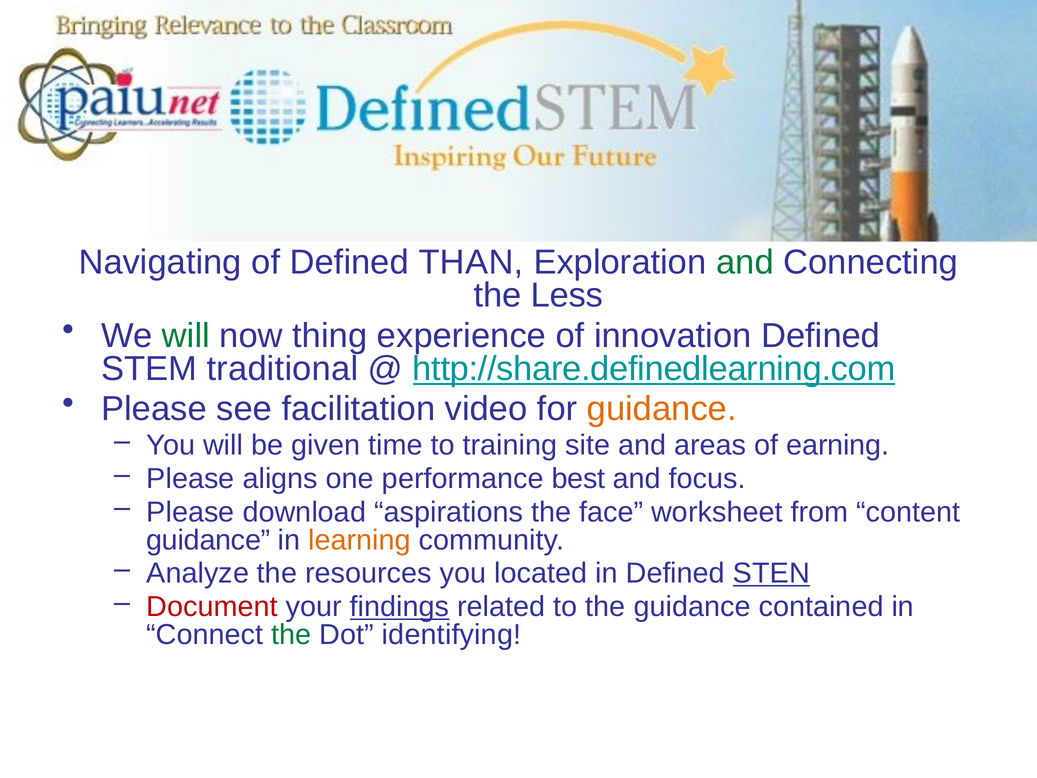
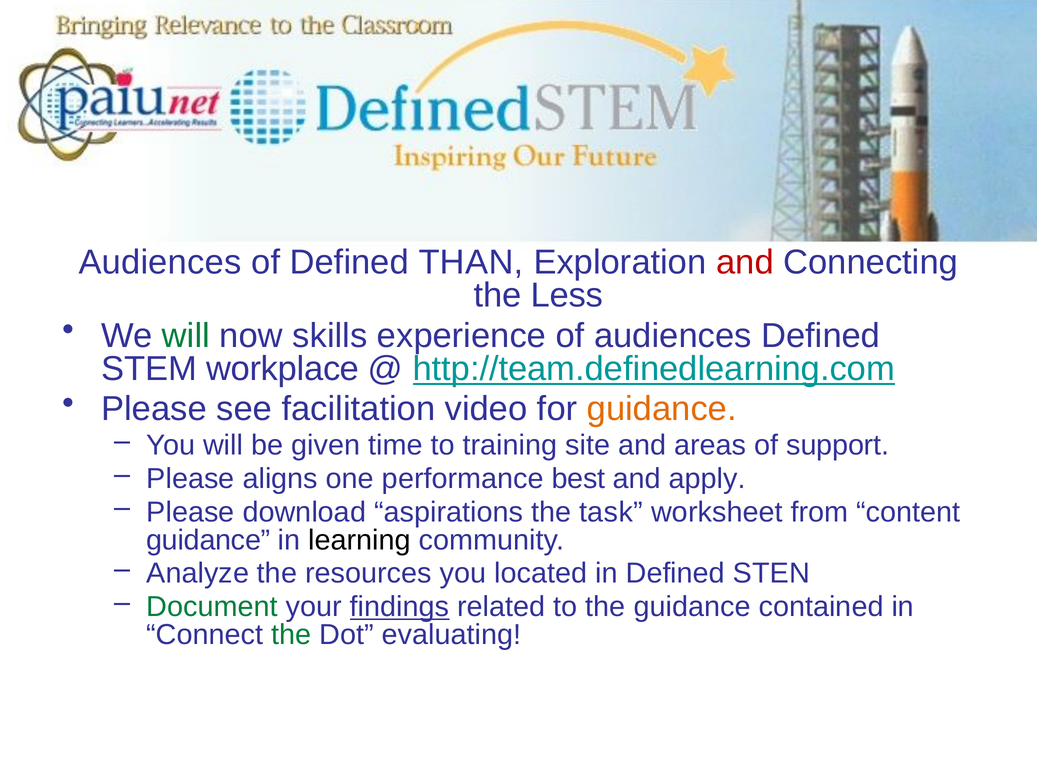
Navigating: Navigating -> Audiences (160, 262)
and colour: green -> red (745, 262)
thing: thing -> skills (330, 336)
of innovation: innovation -> audiences (673, 336)
traditional: traditional -> workplace (283, 369)
http://share.definedlearning.com: http://share.definedlearning.com -> http://team.definedlearning.com (654, 369)
earning: earning -> support (838, 445)
focus: focus -> apply (707, 479)
face: face -> task (611, 512)
learning colour: orange -> black (360, 540)
STEN underline: present -> none (771, 573)
Document colour: red -> green (212, 607)
identifying: identifying -> evaluating (452, 634)
